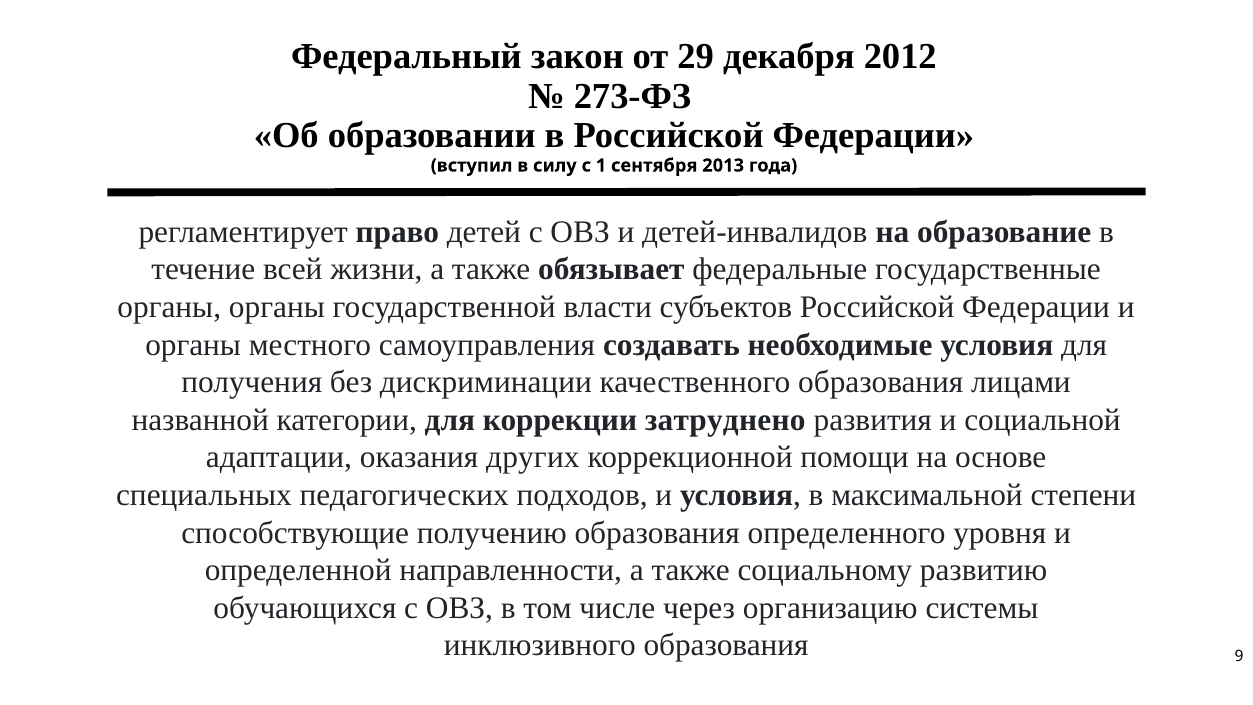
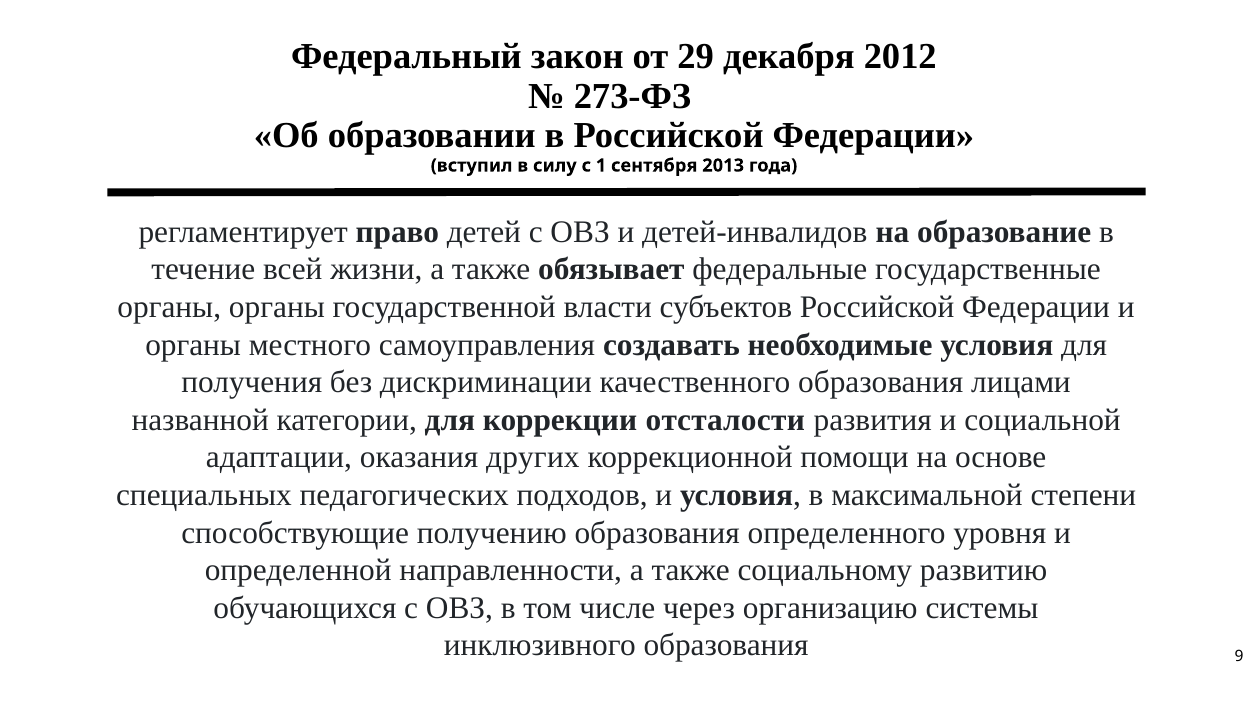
затруднено: затруднено -> отсталости (725, 420)
